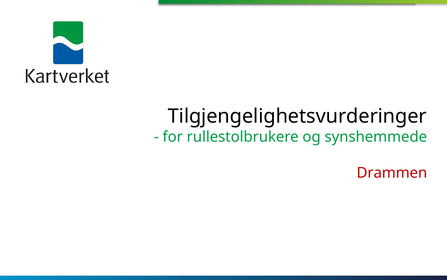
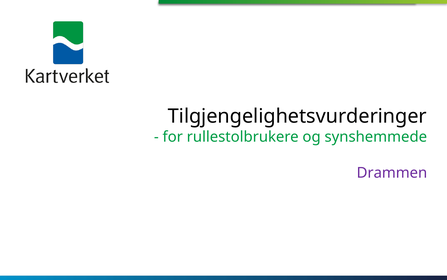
Drammen colour: red -> purple (392, 172)
